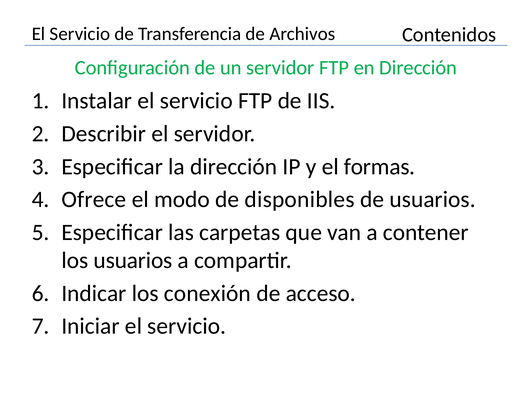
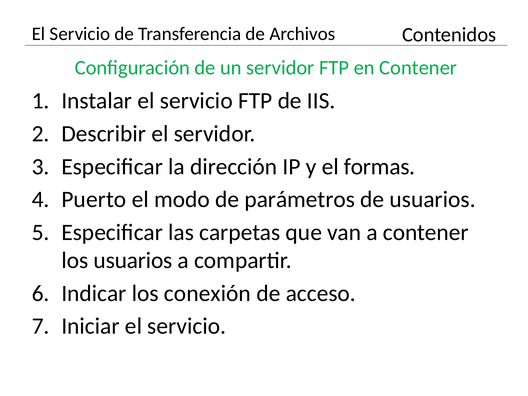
en Dirección: Dirección -> Contener (418, 68)
Ofrece: Ofrece -> Puerto (94, 199)
disponibles: disponibles -> parámetros (300, 199)
